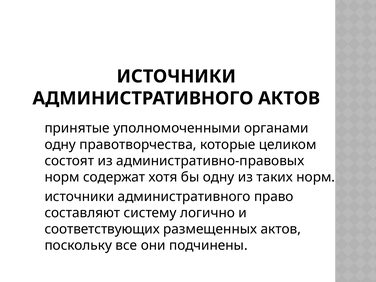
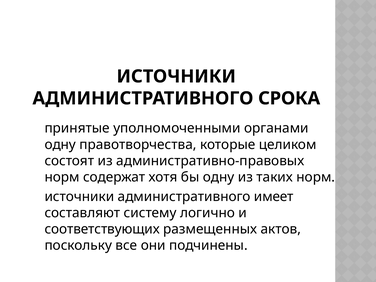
АДМИНИСТРАТИВНОГО АКТОВ: АКТОВ -> СРОКА (289, 98)
право: право -> имеет (274, 197)
